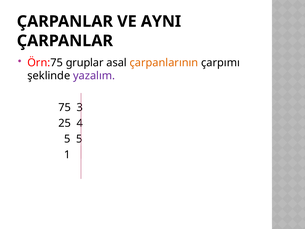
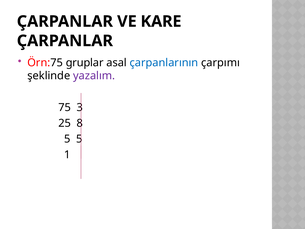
AYNI: AYNI -> KARE (161, 21)
çarpanlarının colour: orange -> blue (164, 63)
4: 4 -> 8 (80, 123)
